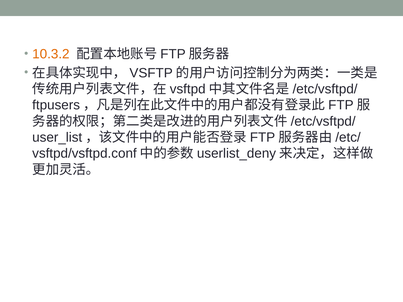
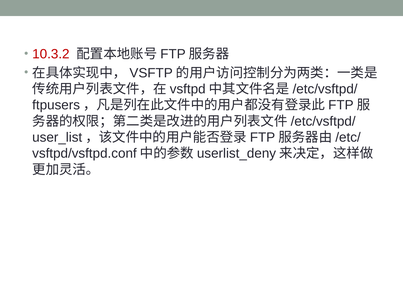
10.3.2 colour: orange -> red (51, 54)
